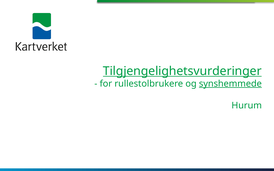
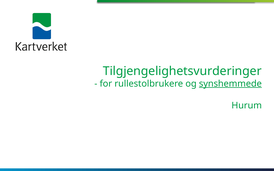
Tilgjengelighetsvurderinger underline: present -> none (182, 71)
